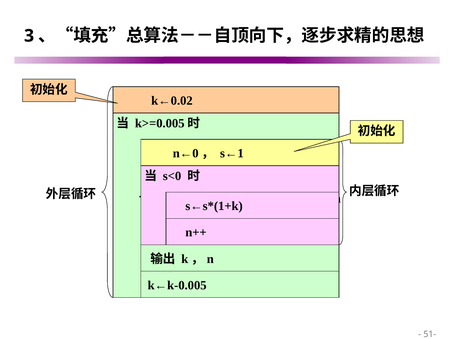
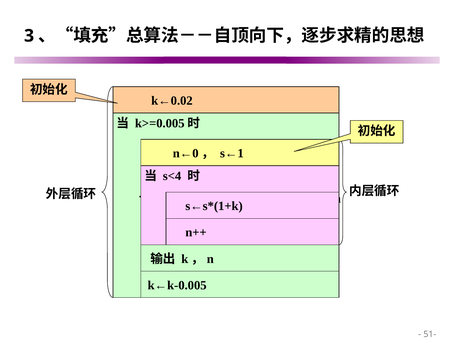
s<0: s<0 -> s<4 (172, 176)
